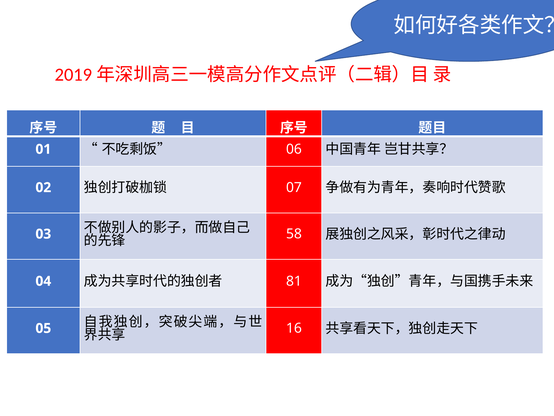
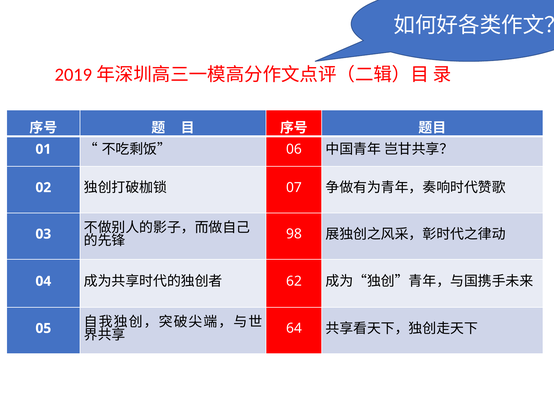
58: 58 -> 98 (294, 234)
81: 81 -> 62 (294, 281)
16: 16 -> 64 (294, 328)
